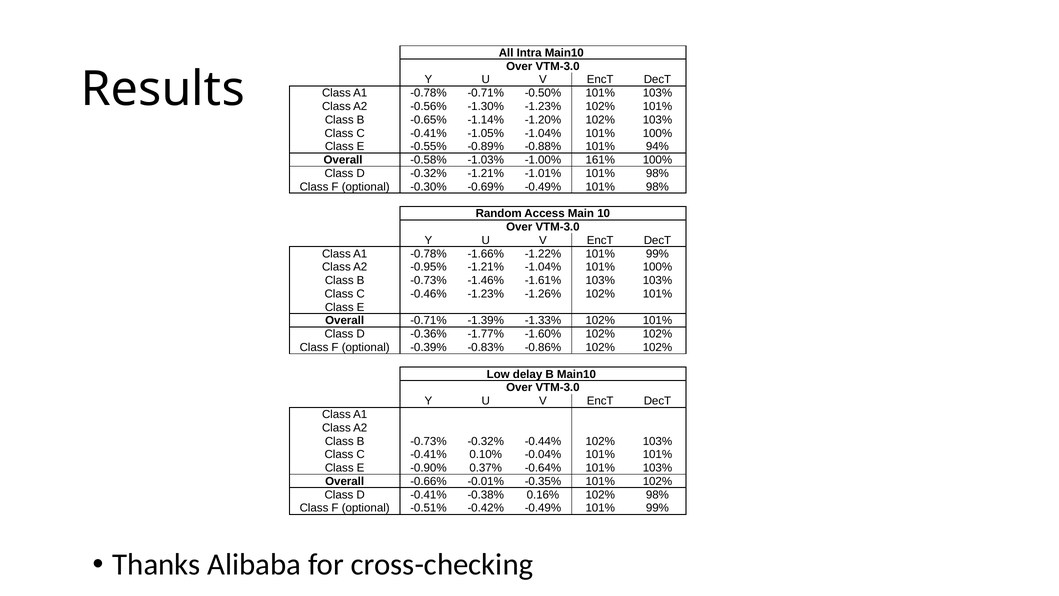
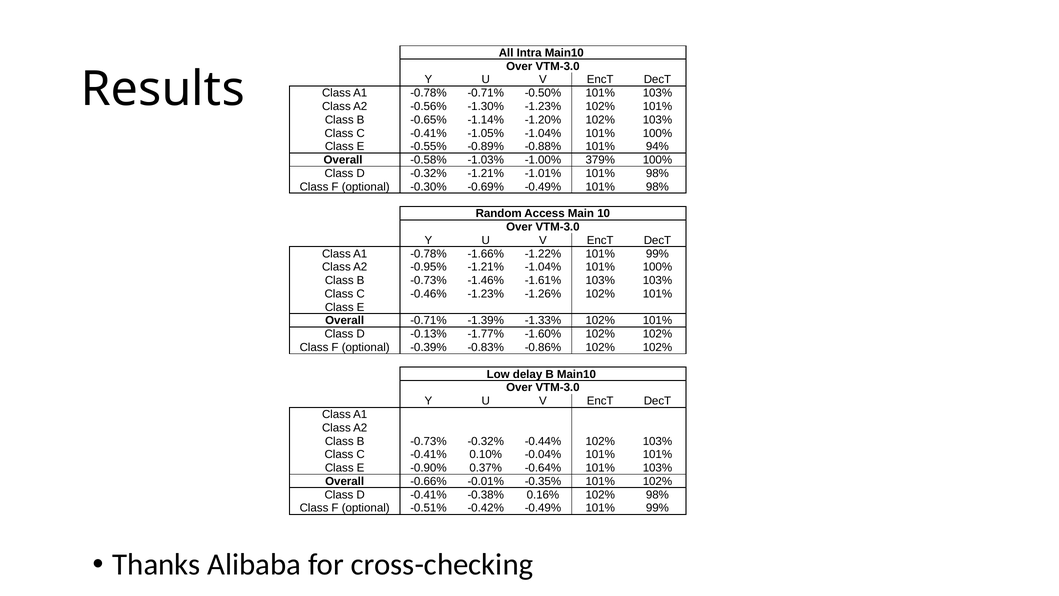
161%: 161% -> 379% (600, 160)
-0.36%: -0.36% -> -0.13% (428, 334)
